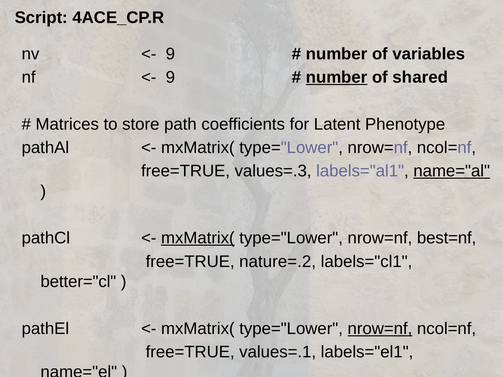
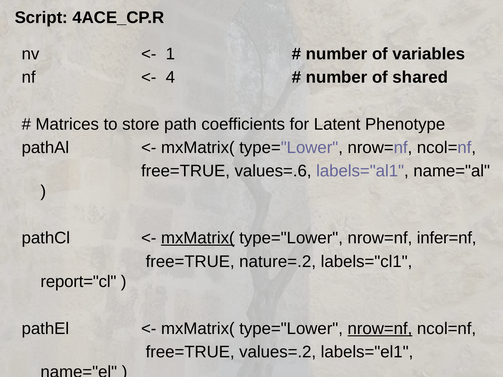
9: 9 -> 1 (170, 54)
9: 9 -> 4 (170, 77)
number underline: present -> none (337, 77)
values=.3: values=.3 -> values=.6 (273, 171)
name="al underline: present -> none (452, 171)
best=nf: best=nf -> infer=nf (447, 238)
better="cl: better="cl -> report="cl (78, 282)
values=.1: values=.1 -> values=.2 (278, 352)
